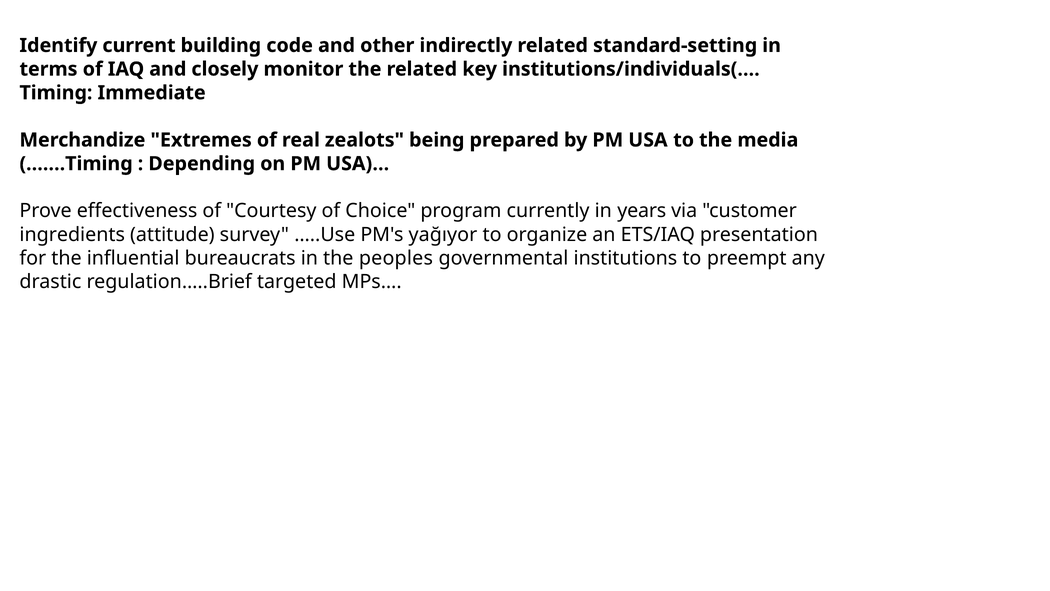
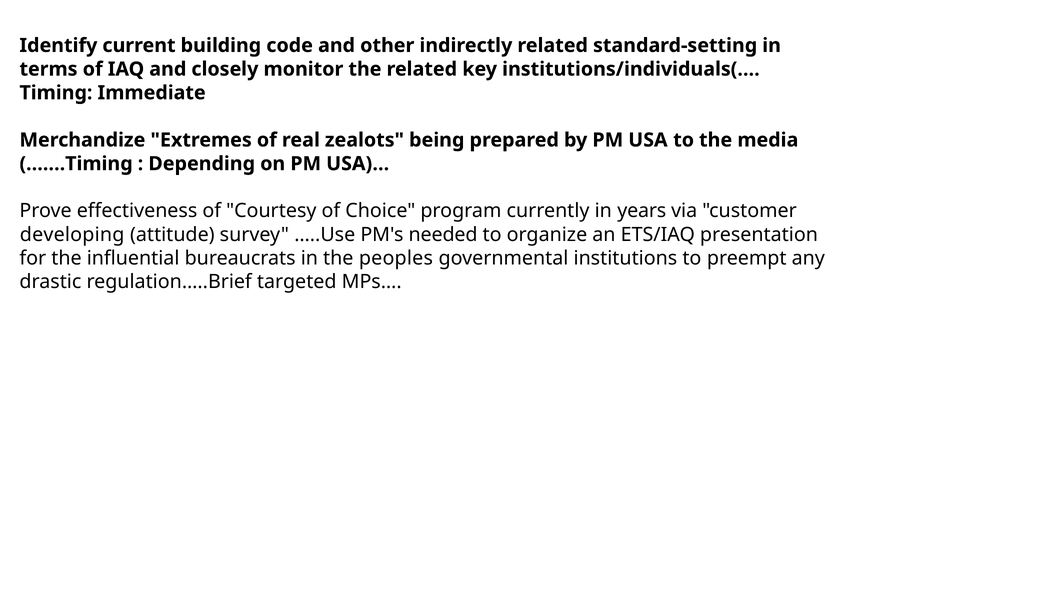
ingredients: ingredients -> developing (72, 234)
yağıyor: yağıyor -> needed (443, 234)
